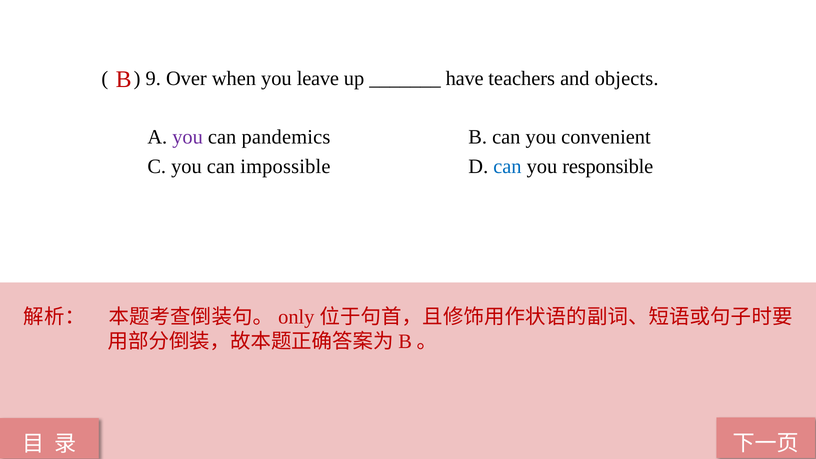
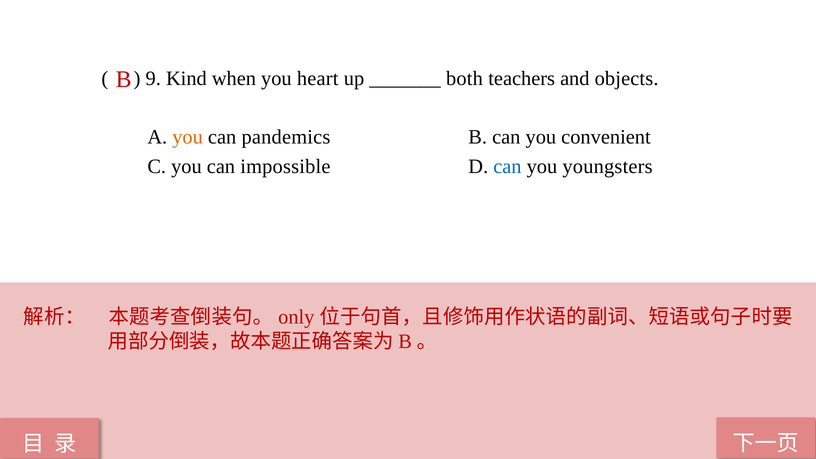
Over: Over -> Kind (186, 78)
leave: leave -> heart (318, 78)
have: have -> both (464, 78)
you colour: purple -> orange (188, 137)
responsible: responsible -> youngsters (608, 167)
